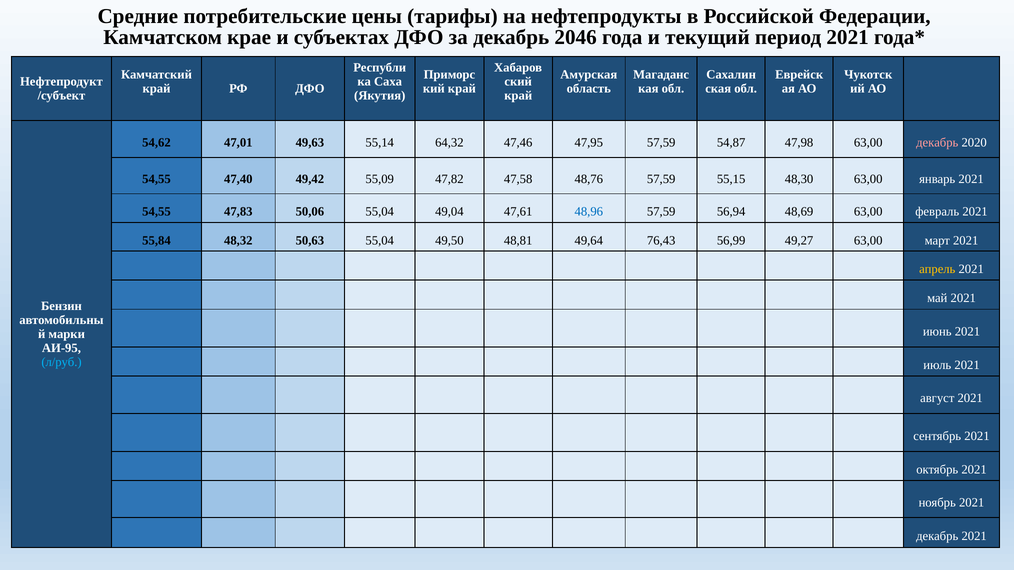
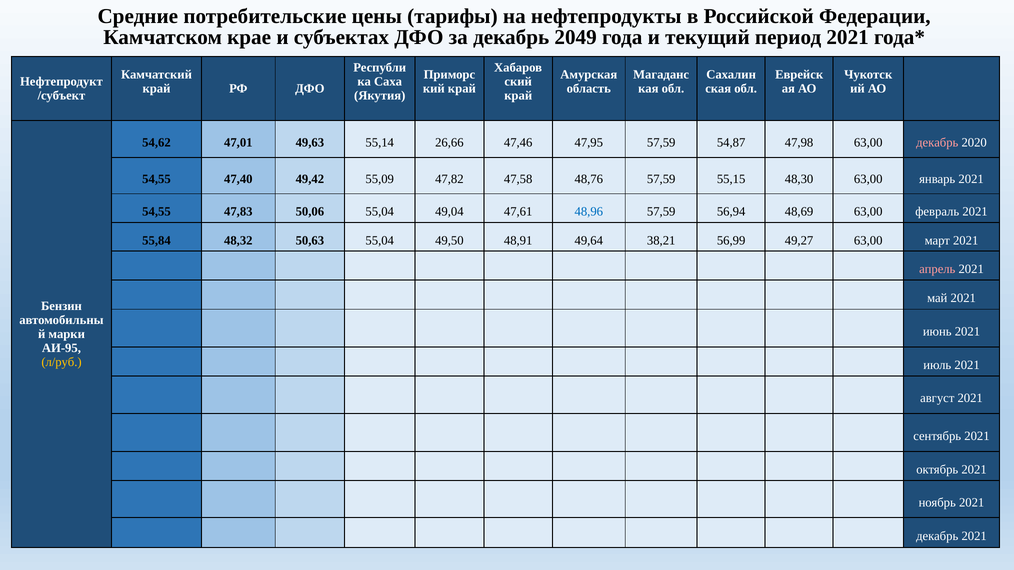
2046: 2046 -> 2049 (576, 37)
64,32: 64,32 -> 26,66 (449, 143)
48,81: 48,81 -> 48,91 (518, 241)
76,43: 76,43 -> 38,21 (661, 241)
апрель colour: yellow -> pink (937, 269)
л/руб colour: light blue -> yellow (61, 362)
